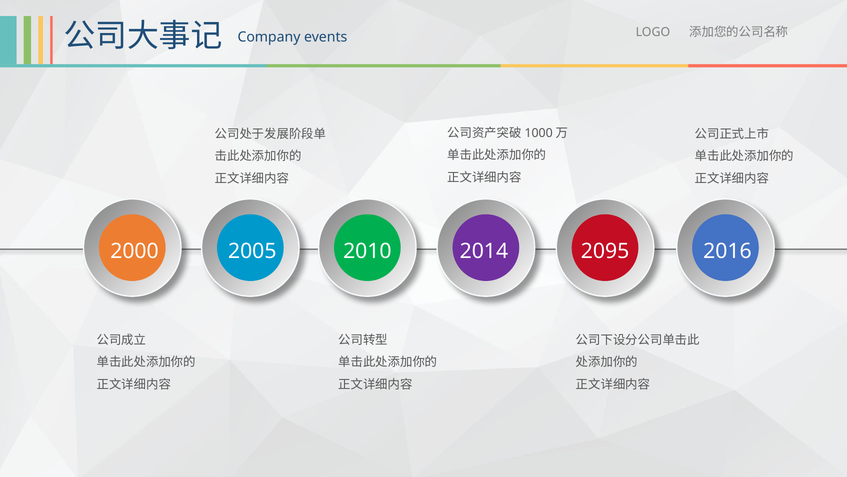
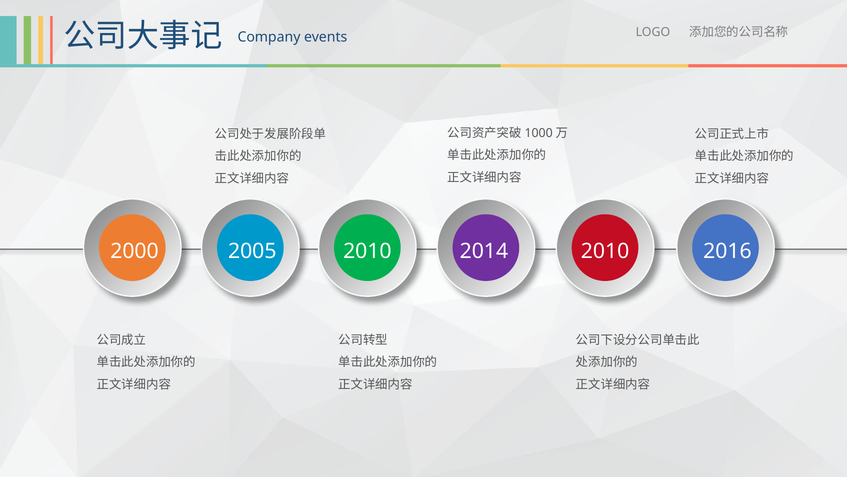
2014 2095: 2095 -> 2010 (605, 251)
